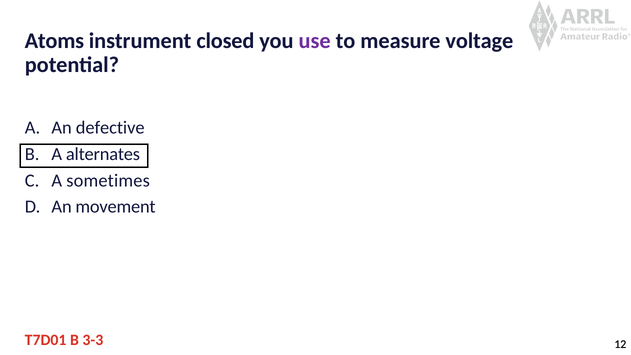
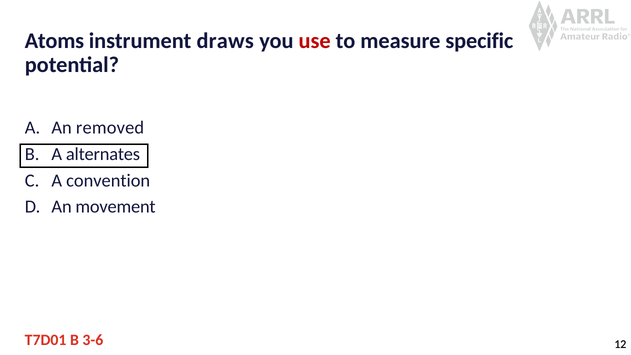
closed: closed -> draws (225, 41)
use colour: purple -> red (315, 41)
voltage: voltage -> specific (479, 41)
defective: defective -> removed (110, 127)
sometimes: sometimes -> convention (108, 180)
3-3: 3-3 -> 3-6 (93, 340)
